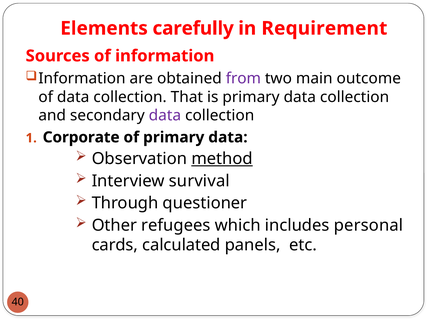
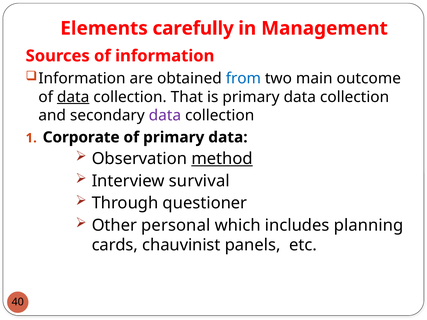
Requirement: Requirement -> Management (324, 28)
from colour: purple -> blue (243, 79)
data underline: none -> present (73, 97)
refugees: refugees -> personal (176, 225)
personal: personal -> planning (369, 225)
calculated: calculated -> chauvinist (181, 245)
